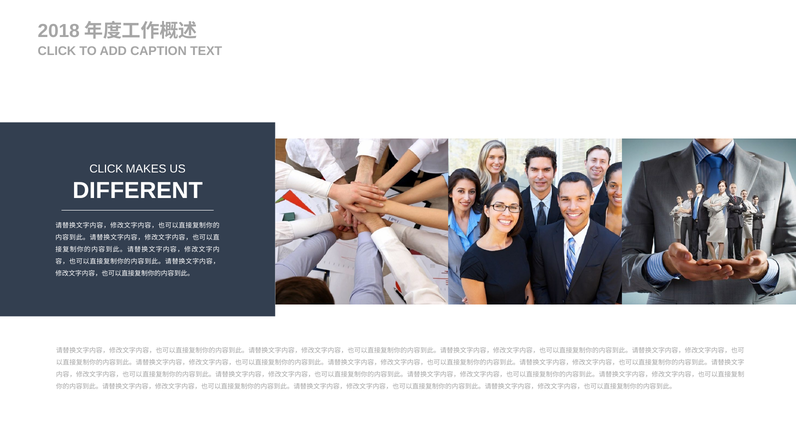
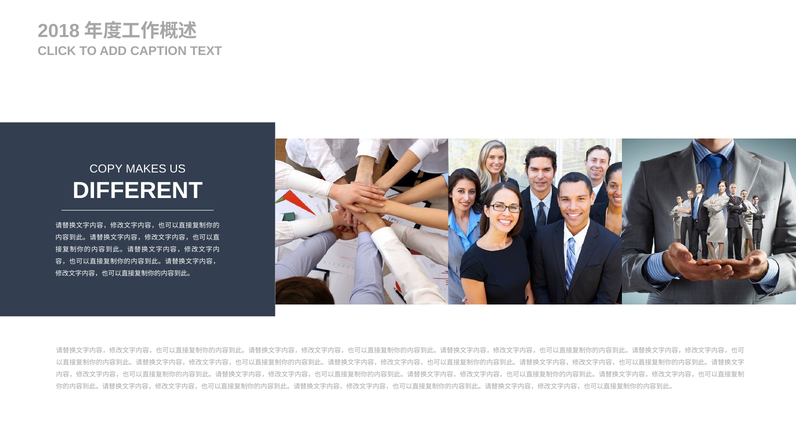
CLICK: CLICK -> COPY (106, 169)
